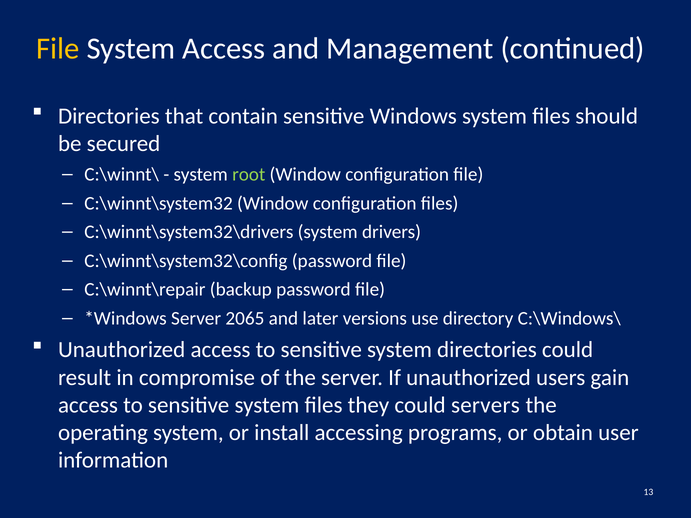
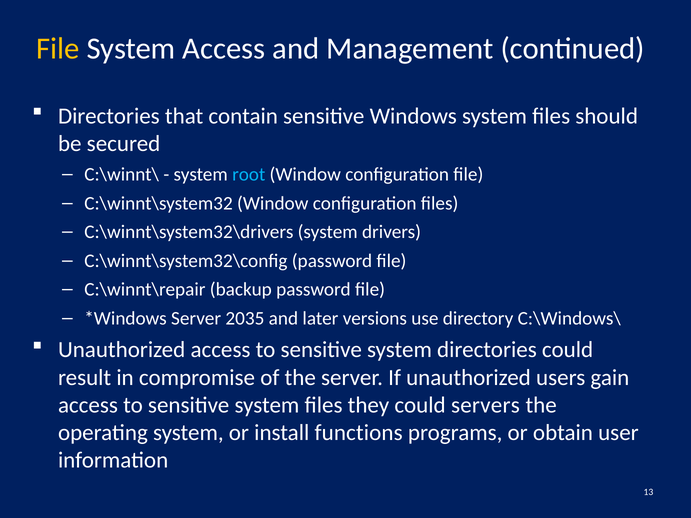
root colour: light green -> light blue (249, 175)
2065: 2065 -> 2035 (245, 319)
accessing: accessing -> functions (359, 433)
